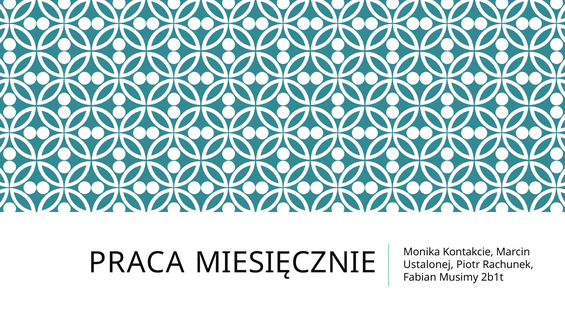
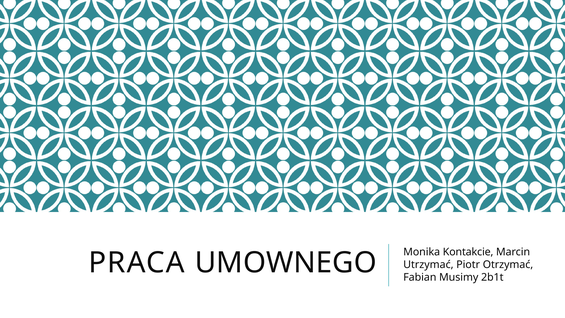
MIESIĘCZNIE: MIESIĘCZNIE -> UMOWNEGO (286, 263)
Ustalonej: Ustalonej -> Utrzymać (428, 264)
Rachunek: Rachunek -> Otrzymać (508, 264)
